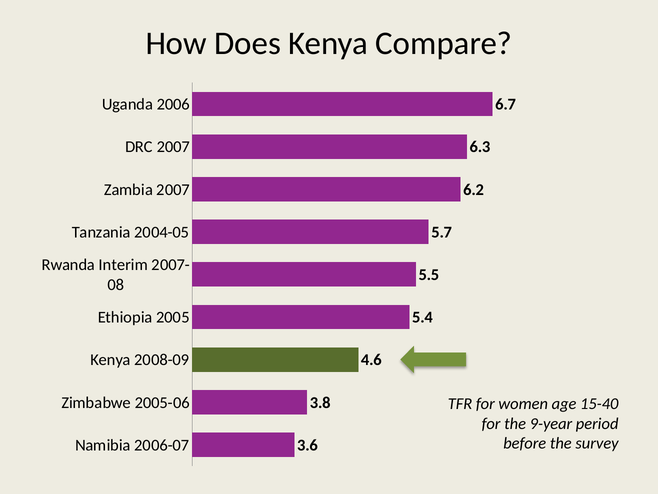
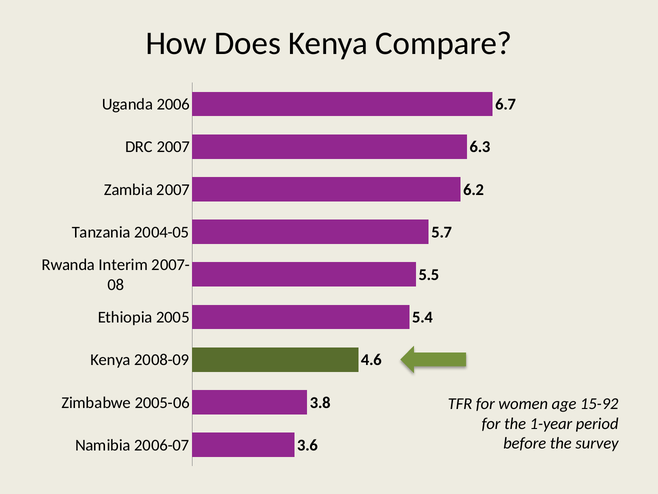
15-40: 15-40 -> 15-92 (599, 404)
9-year: 9-year -> 1-year (551, 423)
